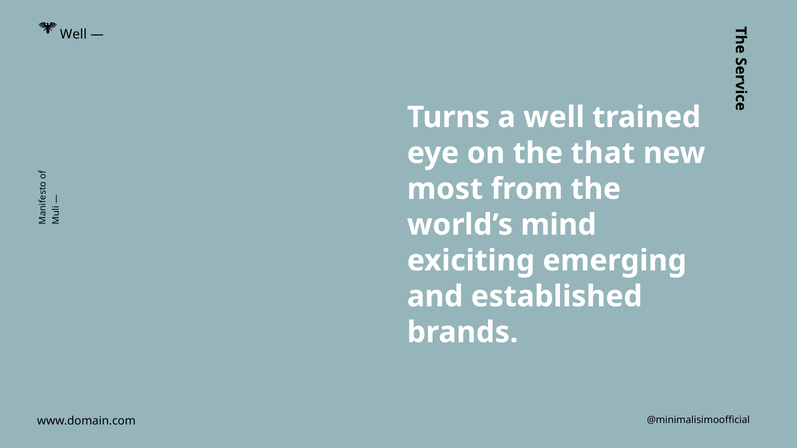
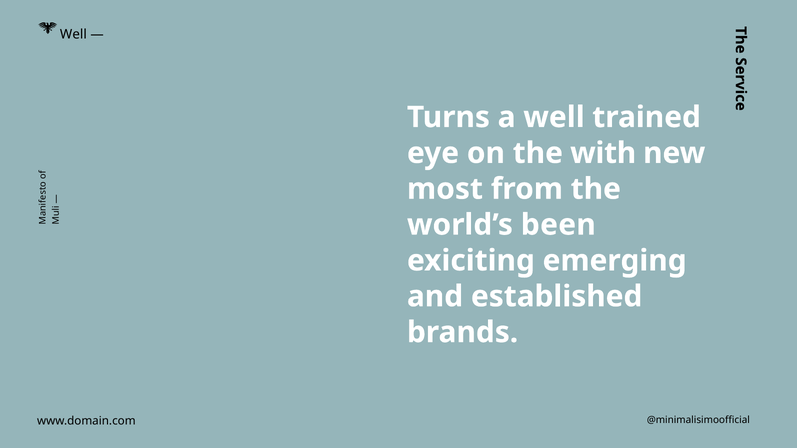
that: that -> with (603, 153)
mind: mind -> been (558, 225)
